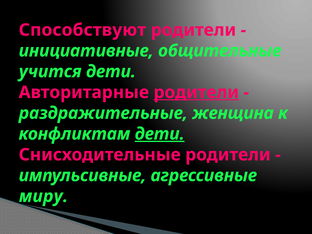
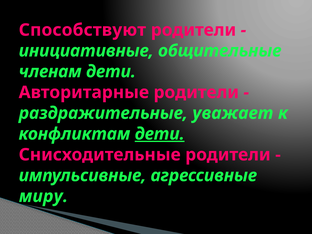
учится: учится -> членам (50, 72)
родители underline: present -> none (196, 92)
женщина: женщина -> уважает (233, 113)
